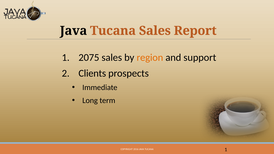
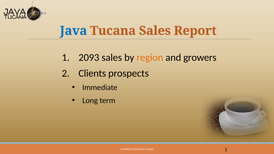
Java colour: black -> blue (73, 31)
2075: 2075 -> 2093 (89, 58)
support: support -> growers (200, 58)
